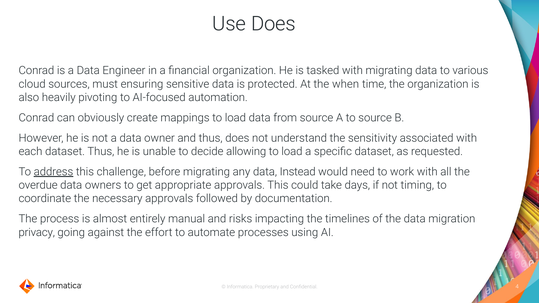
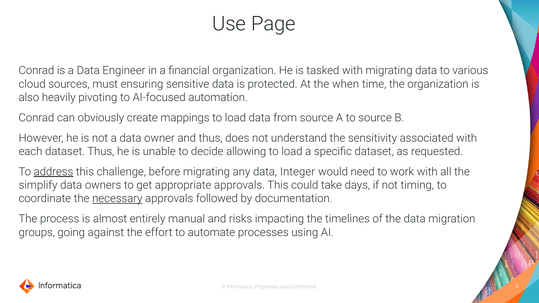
Use Does: Does -> Page (273, 24)
Instead: Instead -> Integer (298, 172)
overdue: overdue -> simplify (38, 185)
necessary underline: none -> present (117, 199)
privacy: privacy -> groups (37, 233)
